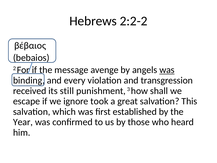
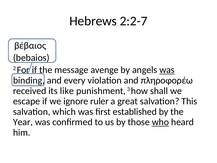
2:2-2: 2:2-2 -> 2:2-7 (134, 21)
transgression: transgression -> πληροφορέω (167, 80)
still: still -> like (67, 91)
took: took -> ruler (100, 101)
who underline: none -> present (160, 122)
